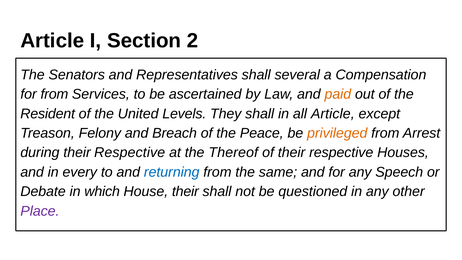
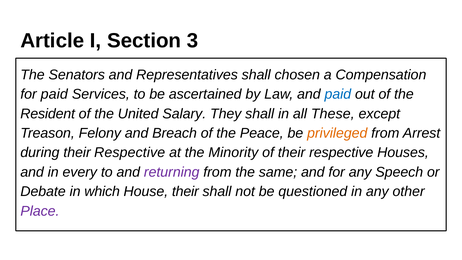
2: 2 -> 3 (193, 41)
several: several -> chosen (297, 75)
for from: from -> paid (54, 94)
paid colour: orange -> blue (338, 94)
Levels: Levels -> Salary (184, 114)
all Article: Article -> These (333, 114)
Thereof: Thereof -> Minority (233, 153)
returning colour: blue -> purple (172, 172)
